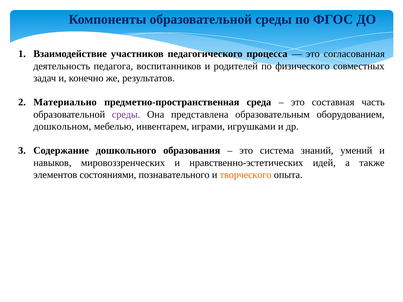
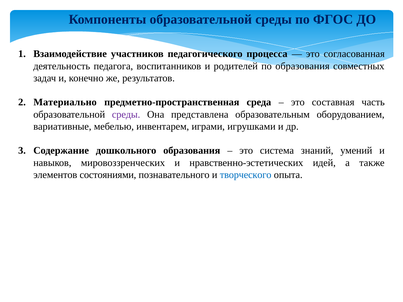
по физического: физического -> образования (302, 66)
дошкольном: дошкольном -> вариативные (62, 127)
творческого colour: orange -> blue (246, 175)
